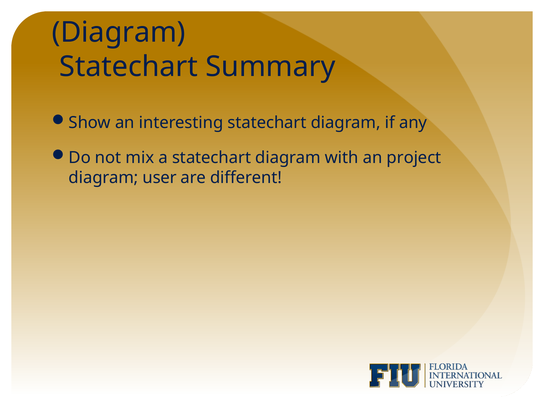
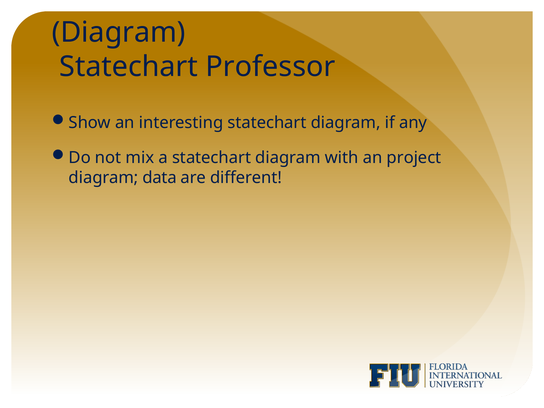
Summary: Summary -> Professor (270, 67)
user: user -> data (160, 178)
